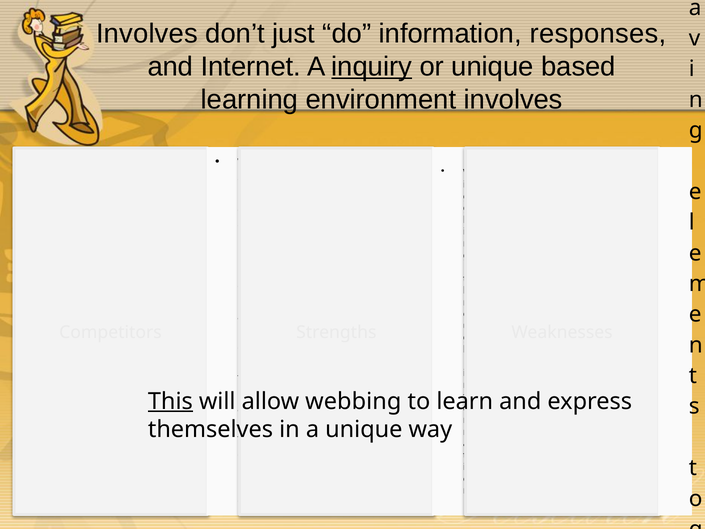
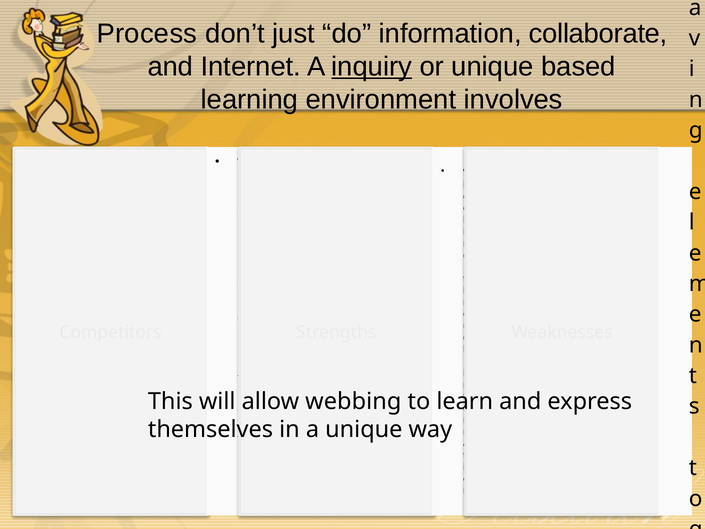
Involves: Involves -> Process (147, 34)
responses: responses -> collaborate (598, 34)
This underline: present -> none (170, 401)
